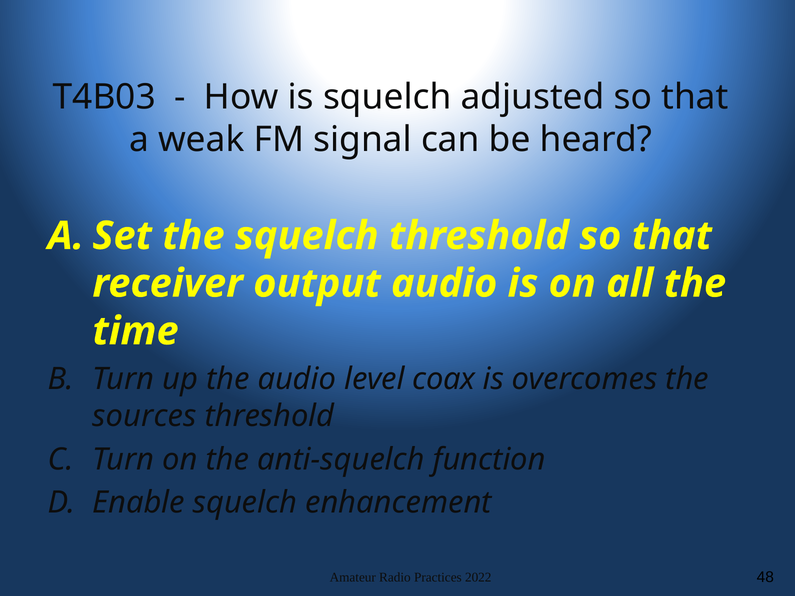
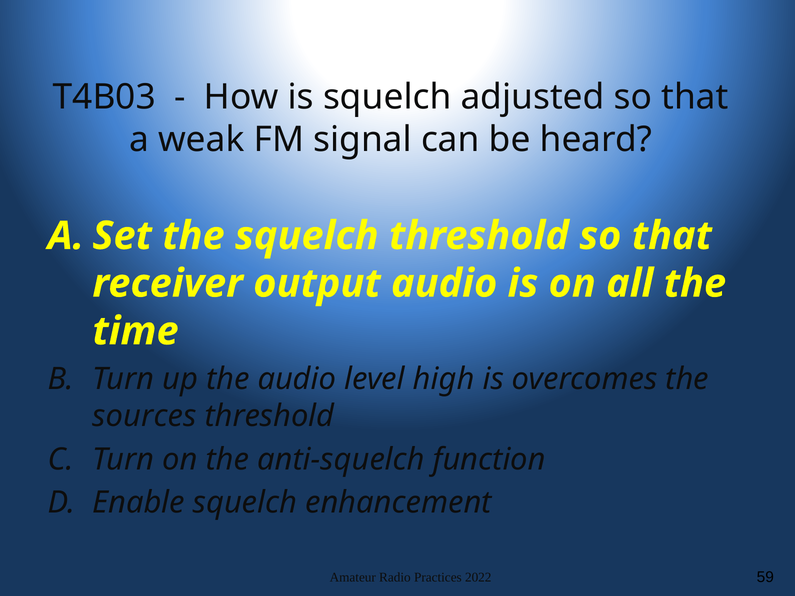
coax: coax -> high (444, 379)
48: 48 -> 59 (765, 577)
